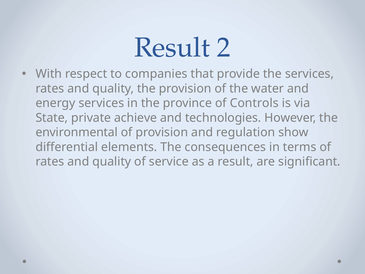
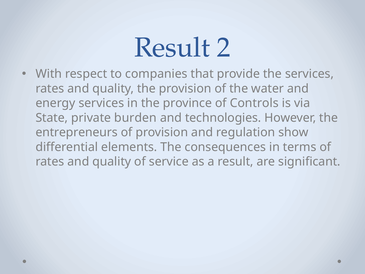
achieve: achieve -> burden (135, 118)
environmental: environmental -> entrepreneurs (77, 132)
